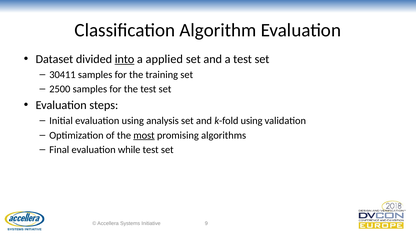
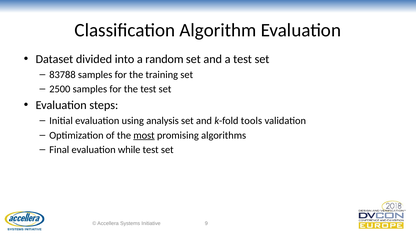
into underline: present -> none (125, 59)
applied: applied -> random (164, 59)
30411: 30411 -> 83788 (62, 75)
k-fold using: using -> tools (251, 121)
